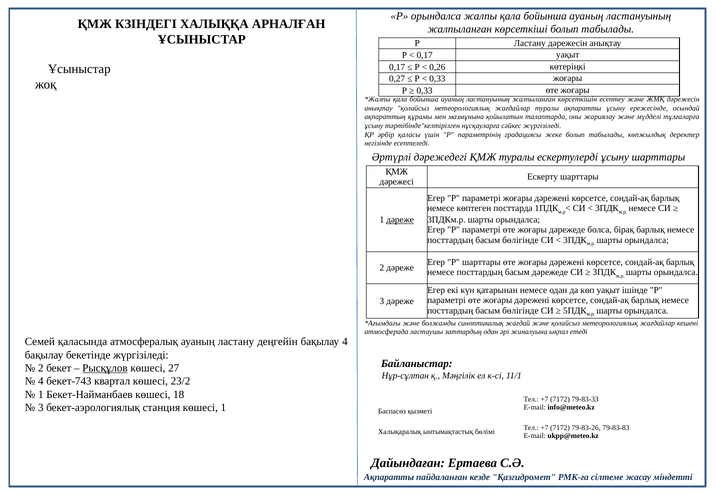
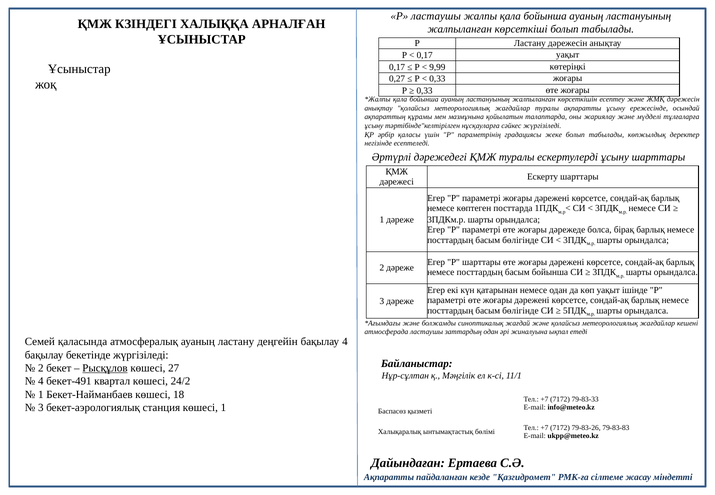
Р орындалса: орындалса -> ластаушы (436, 16)
0,26: 0,26 -> 9,99 (437, 67)
дәреже underline: present -> none (400, 220)
басым дәрежеде: дәрежеде -> бойынша (550, 272)
бекет-743: бекет-743 -> бекет-491 (69, 381)
23/2: 23/2 -> 24/2 (180, 381)
